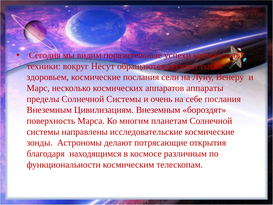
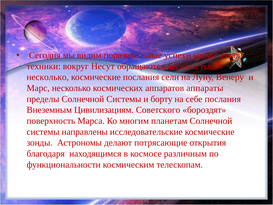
здоровьем: здоровьем -> несколько (48, 77)
очень: очень -> борту (162, 99)
Цивилизациям Внеземным: Внеземным -> Советского (158, 110)
